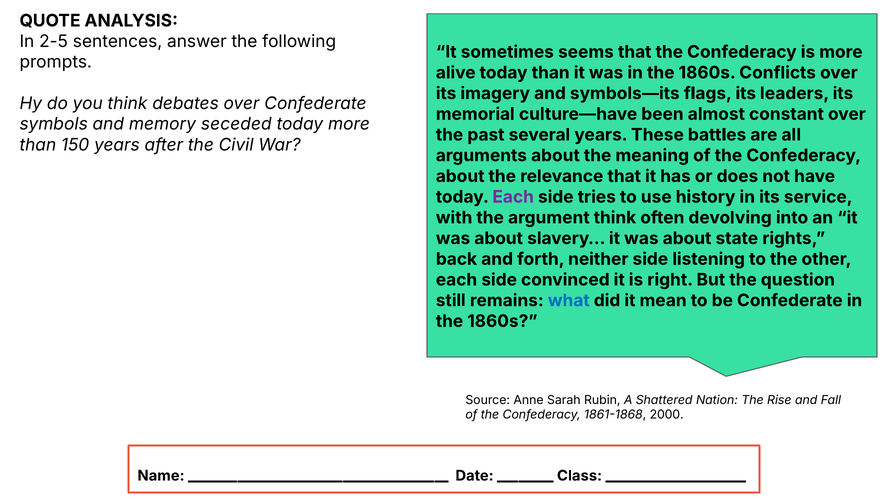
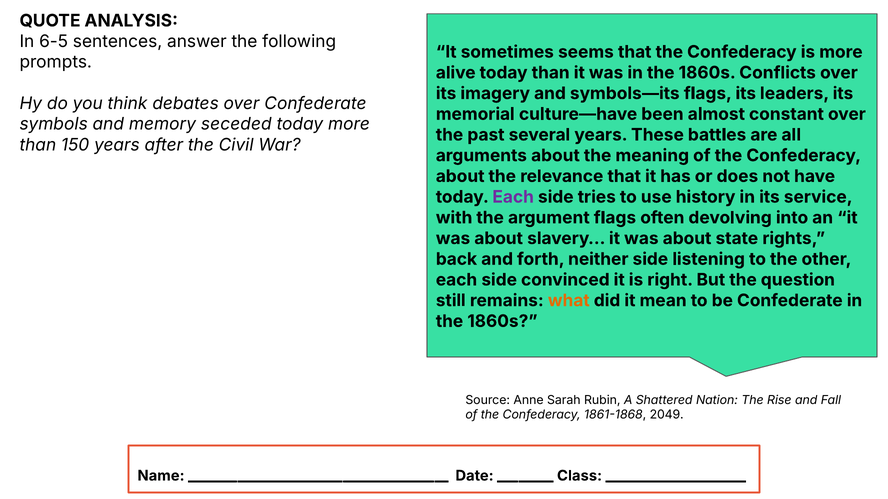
2-5: 2-5 -> 6-5 (54, 41)
argument think: think -> flags (615, 218)
what colour: blue -> orange (569, 301)
2000: 2000 -> 2049 (667, 415)
